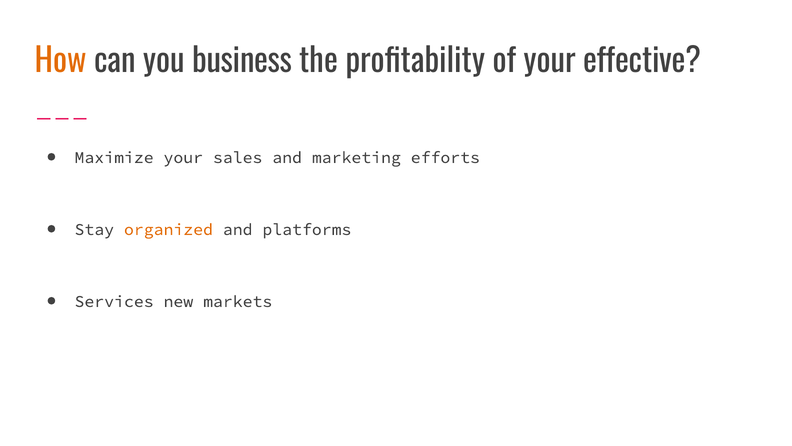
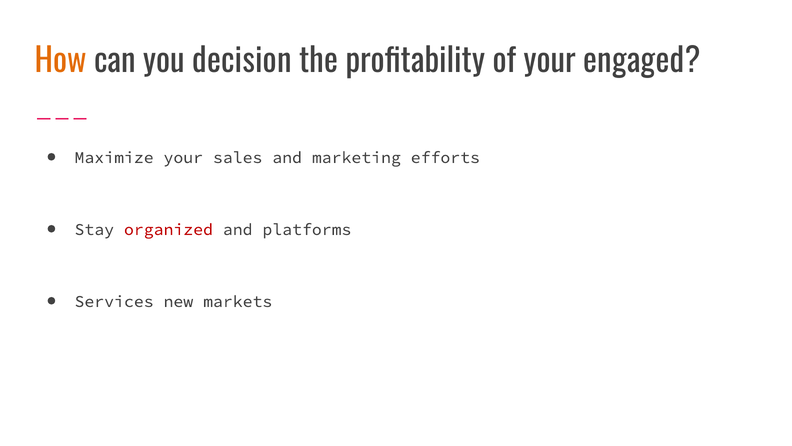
business: business -> decision (242, 61)
effective: effective -> engaged (642, 61)
organized colour: orange -> red (168, 229)
